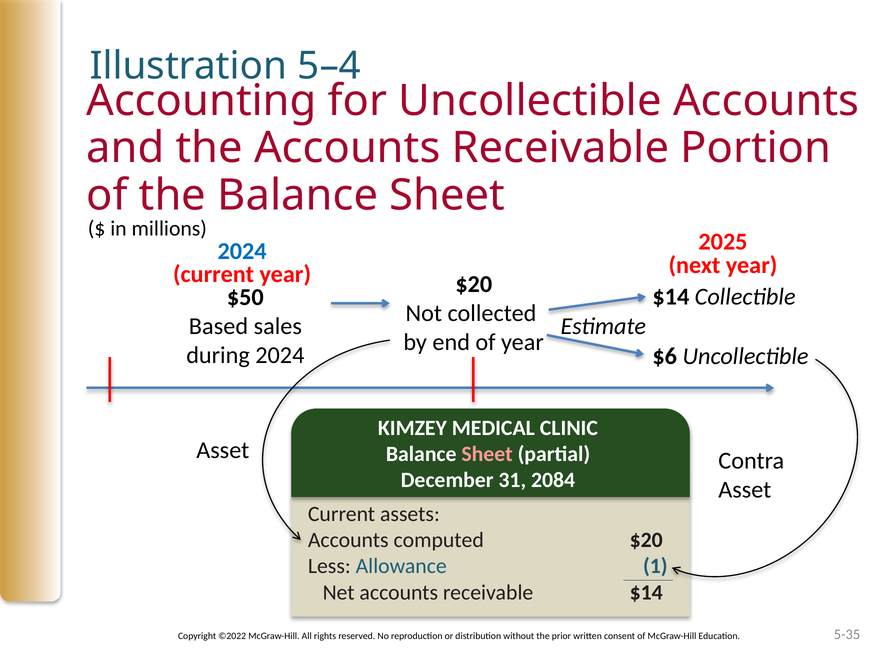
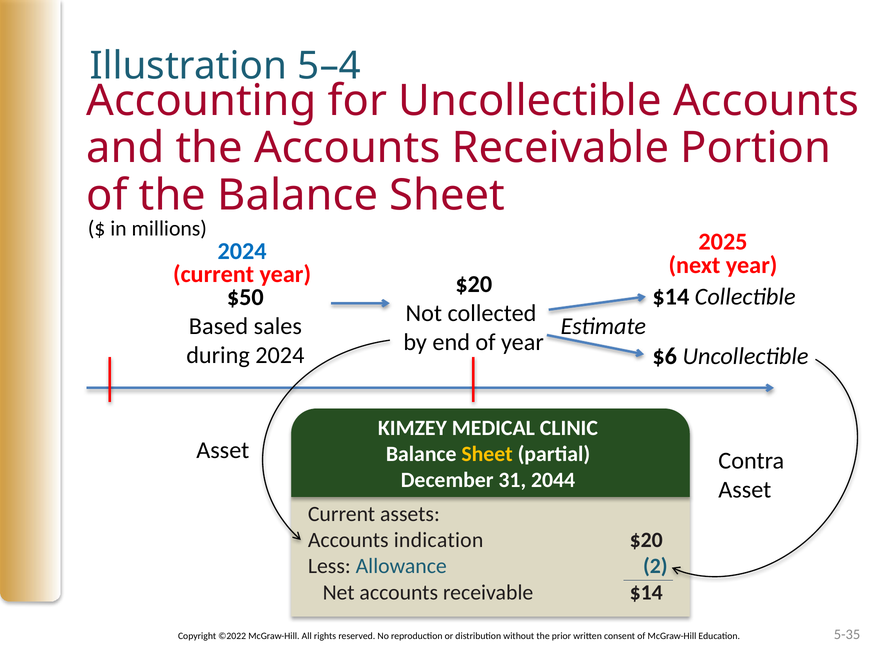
Sheet colour: pink -> yellow (487, 454)
2084: 2084 -> 2044 (553, 480)
computed: computed -> indication (439, 540)
1: 1 -> 2 (655, 566)
